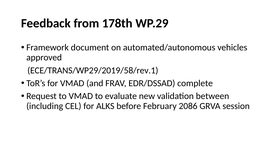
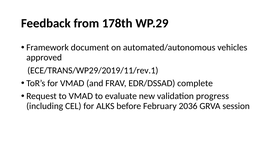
ECE/TRANS/WP29/2019/58/rev.1: ECE/TRANS/WP29/2019/58/rev.1 -> ECE/TRANS/WP29/2019/11/rev.1 (93, 70)
between: between -> progress (212, 96)
2086: 2086 -> 2036 (188, 106)
